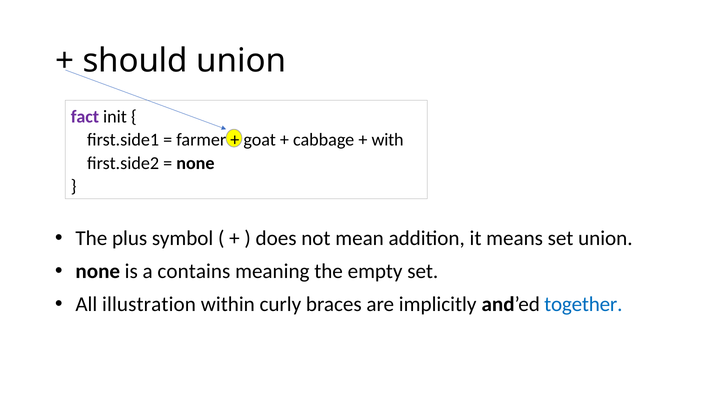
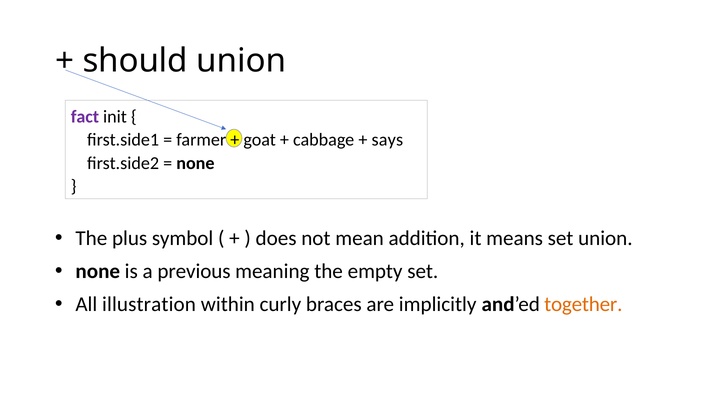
with: with -> says (387, 140)
contains: contains -> previous (194, 272)
together colour: blue -> orange (583, 305)
